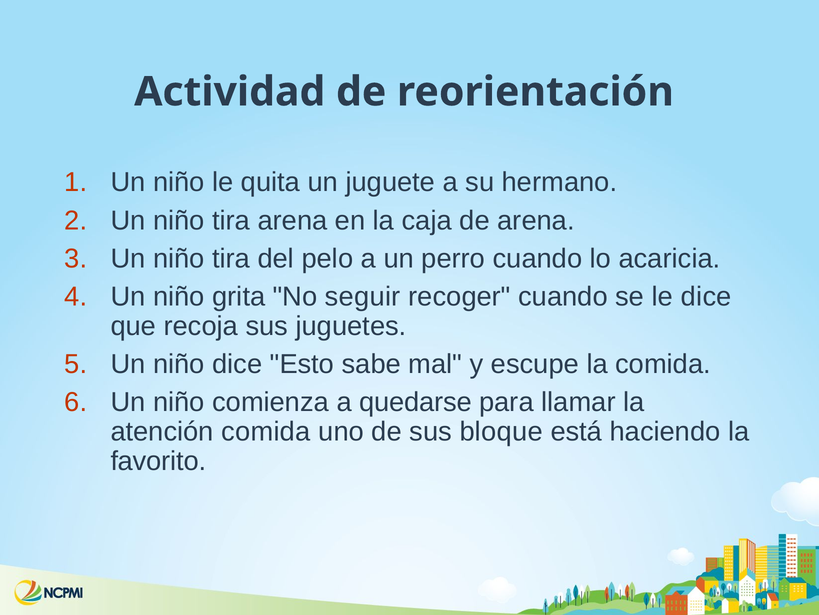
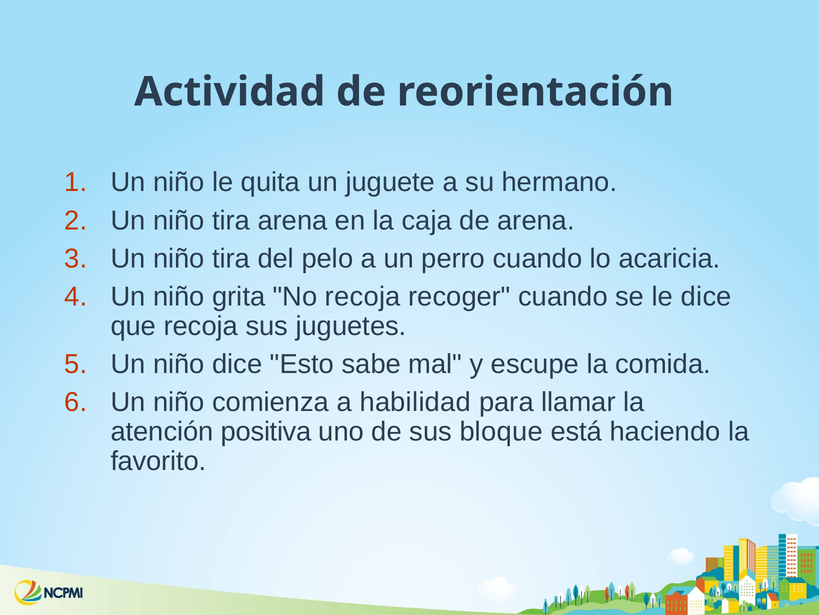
No seguir: seguir -> recoja (363, 296)
quedarse: quedarse -> habilidad (415, 402)
atención comida: comida -> positiva (266, 431)
